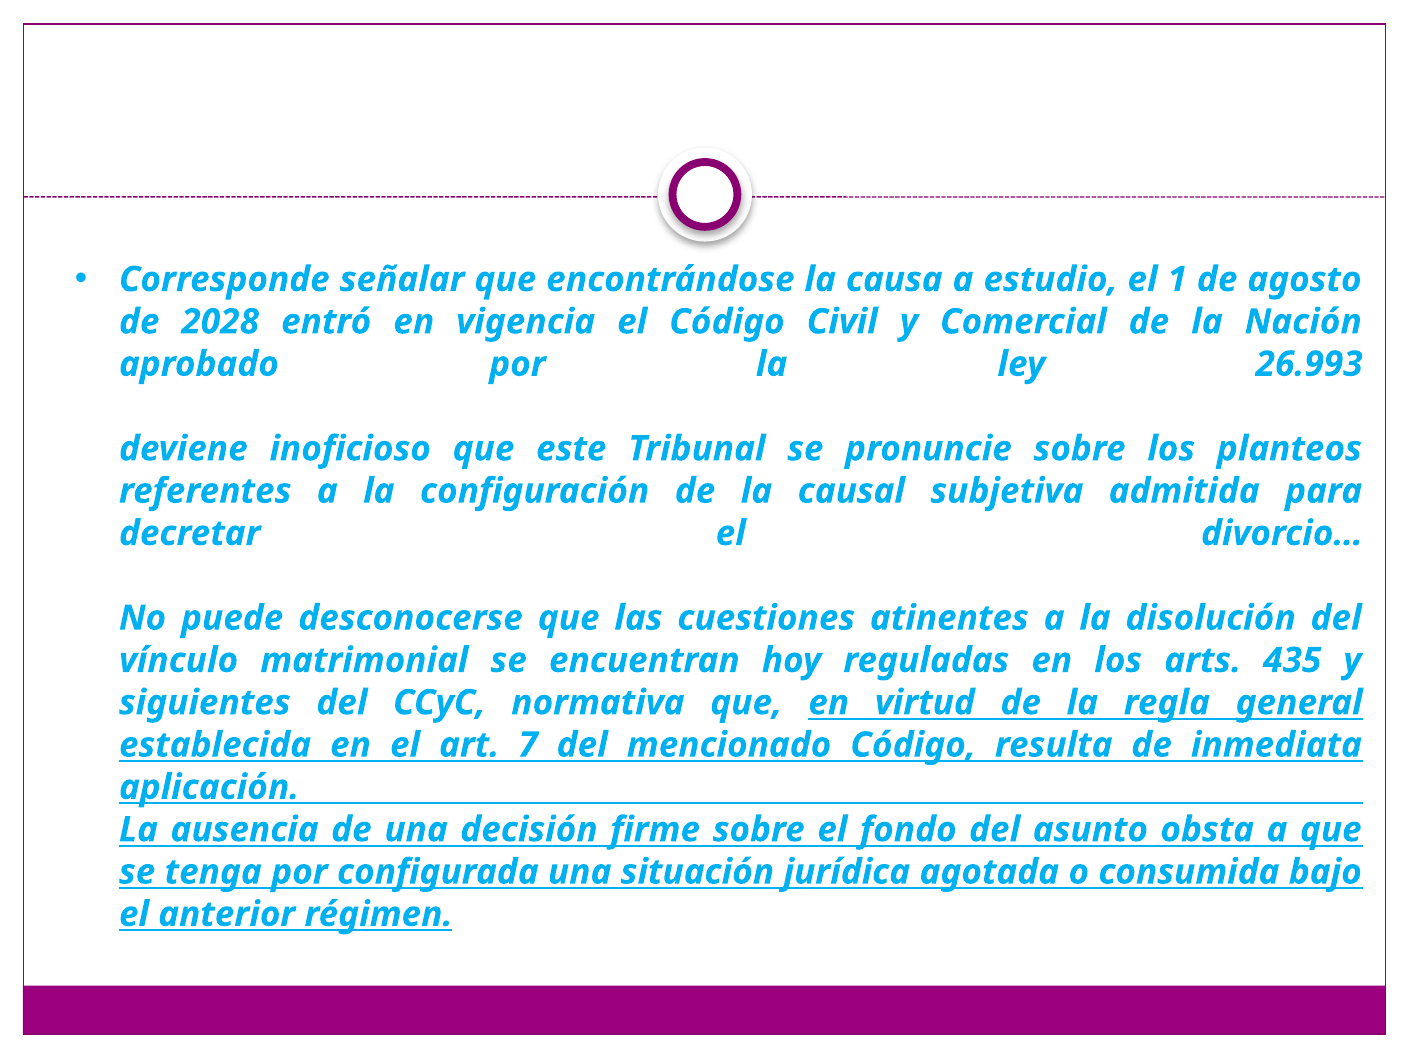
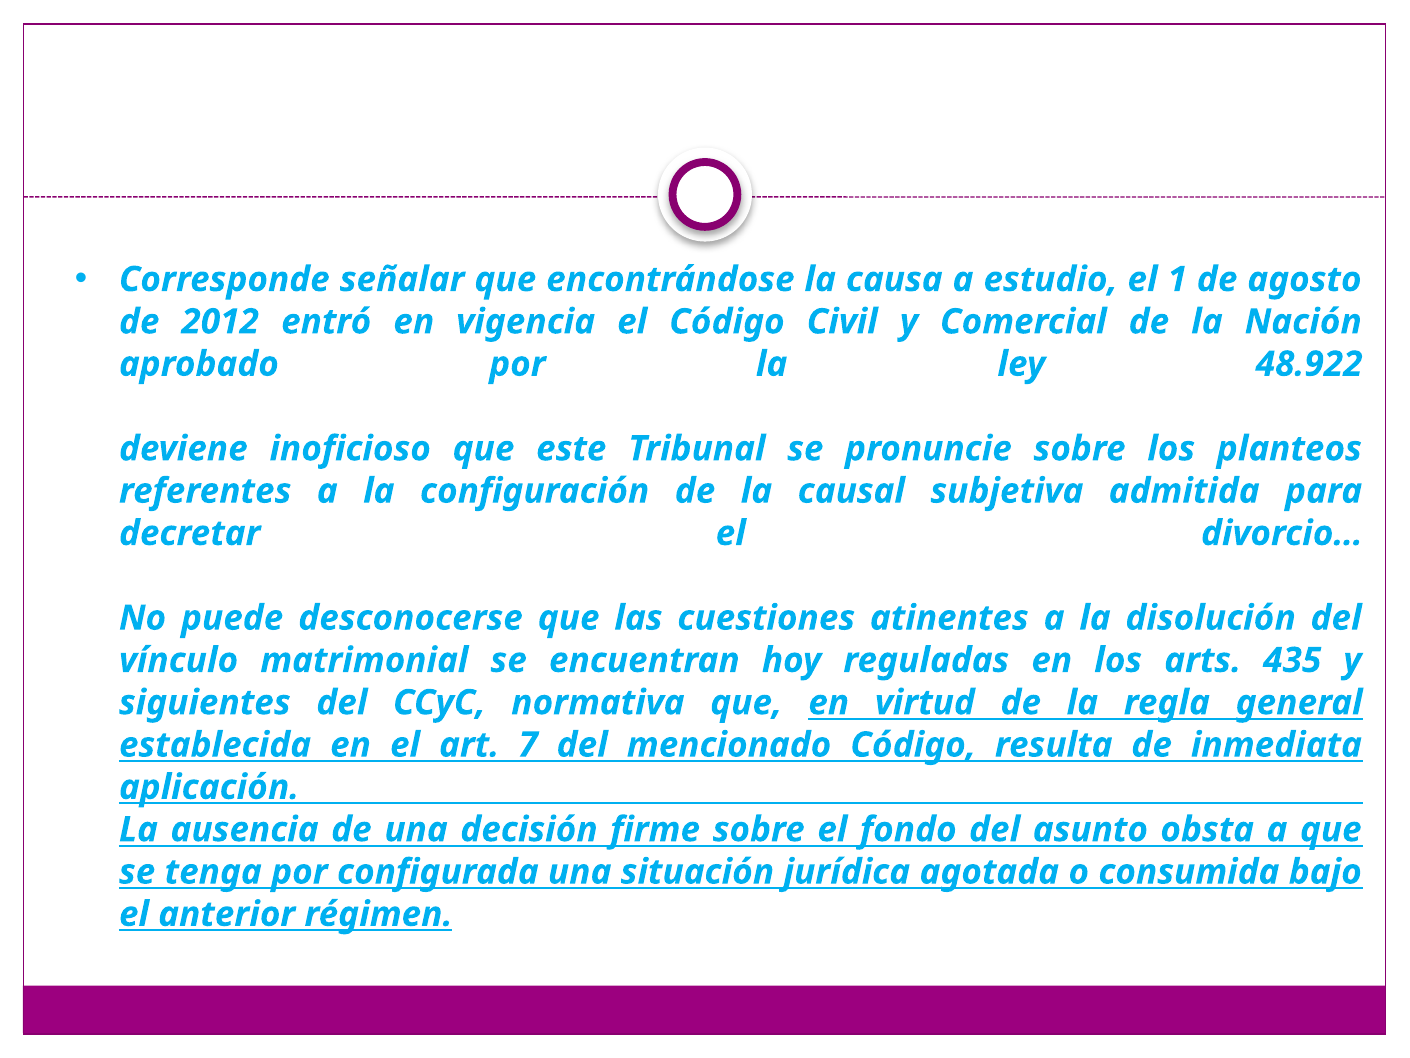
2028: 2028 -> 2012 (220, 322)
26.993: 26.993 -> 48.922 (1309, 364)
